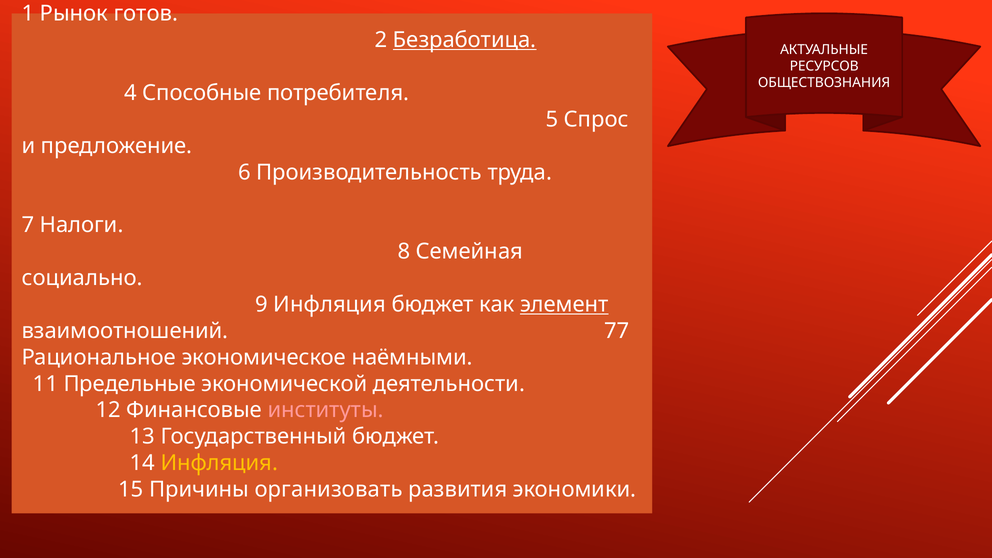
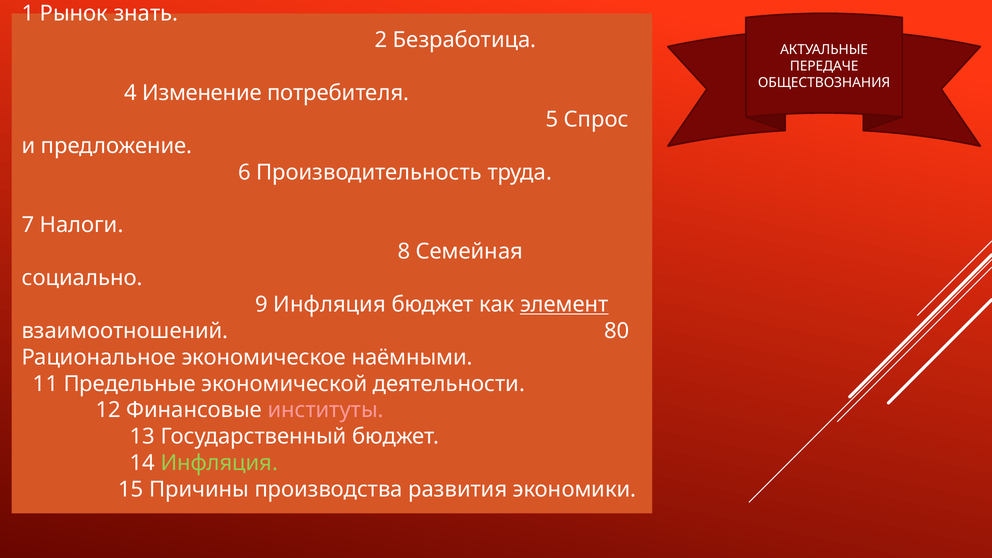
готов: готов -> знать (146, 14)
Безработица underline: present -> none (465, 40)
РЕСУРСОВ: РЕСУРСОВ -> ПЕРЕДАЧЕ (824, 66)
Способные: Способные -> Изменение (202, 93)
77: 77 -> 80 (617, 331)
Инфляция colour: yellow -> light green (219, 463)
организовать: организовать -> производства (329, 490)
